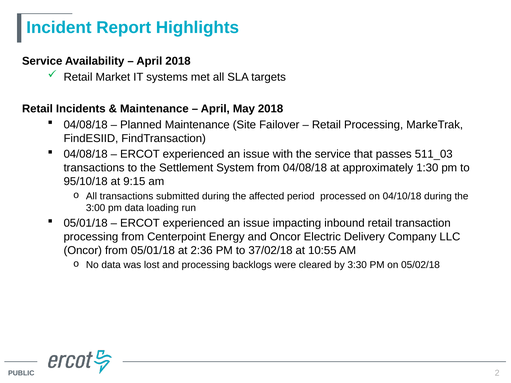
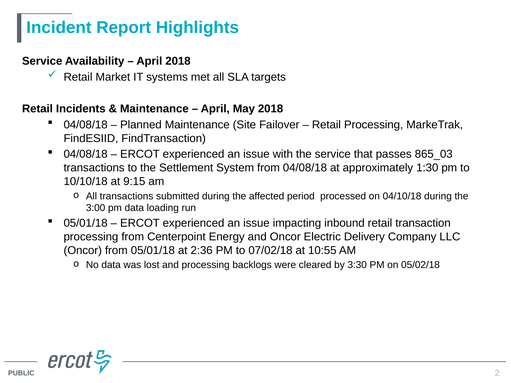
511_03: 511_03 -> 865_03 (434, 154)
95/10/18: 95/10/18 -> 10/10/18 (86, 182)
37/02/18: 37/02/18 -> 07/02/18 (270, 251)
